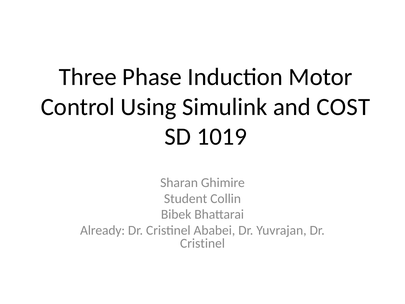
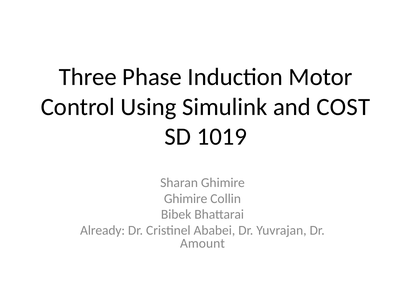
Student: Student -> Ghimire (186, 198)
Cristinel: Cristinel -> Amount (202, 243)
